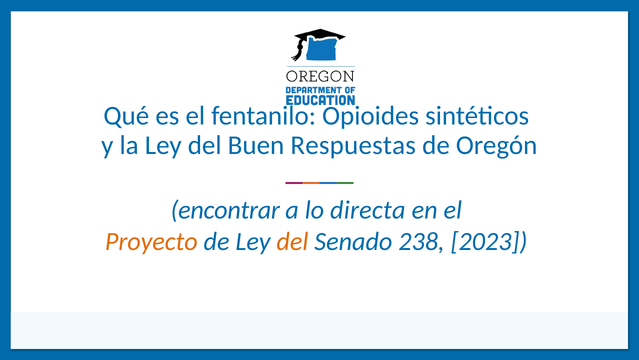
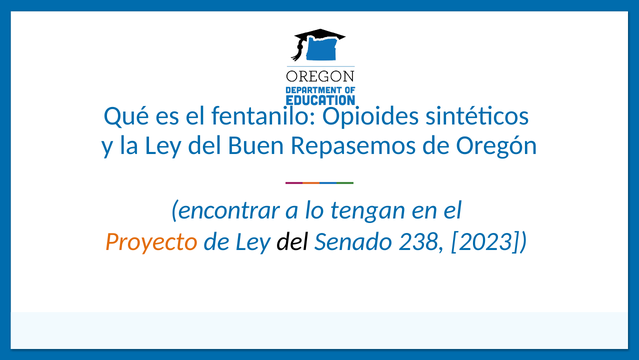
Respuestas: Respuestas -> Repasemos (353, 145)
directa: directa -> tengan (368, 210)
del colour: orange -> black (292, 241)
